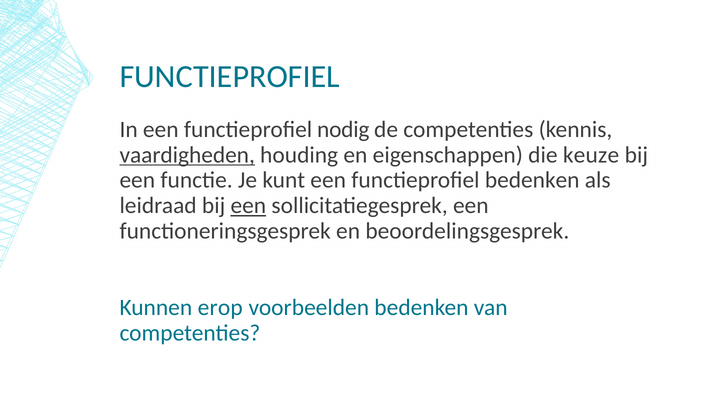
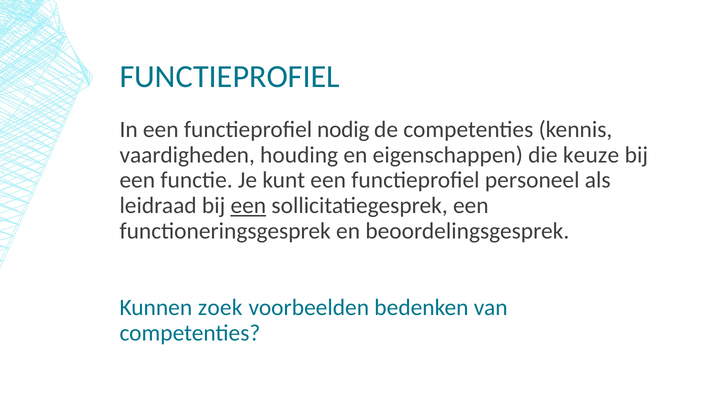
vaardigheden underline: present -> none (187, 155)
functieprofiel bedenken: bedenken -> personeel (532, 180)
erop: erop -> zoek (220, 308)
